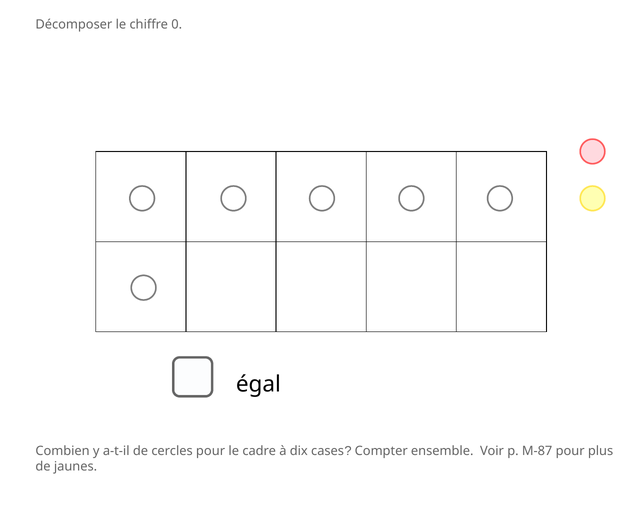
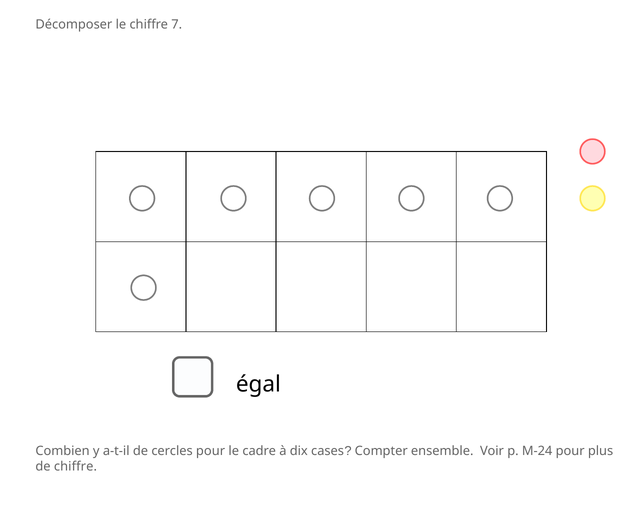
0: 0 -> 7 (177, 24)
M-87: M-87 -> M-24 (537, 451)
de jaunes: jaunes -> chiffre (75, 466)
